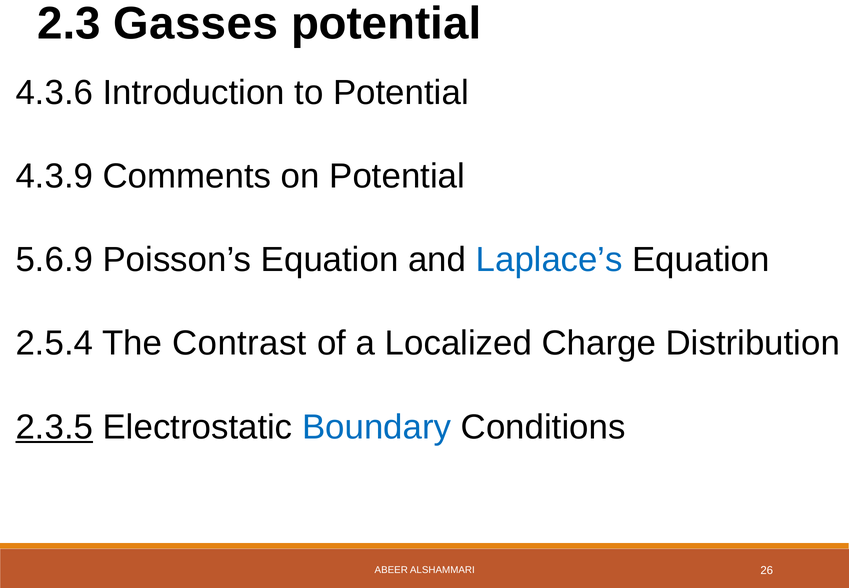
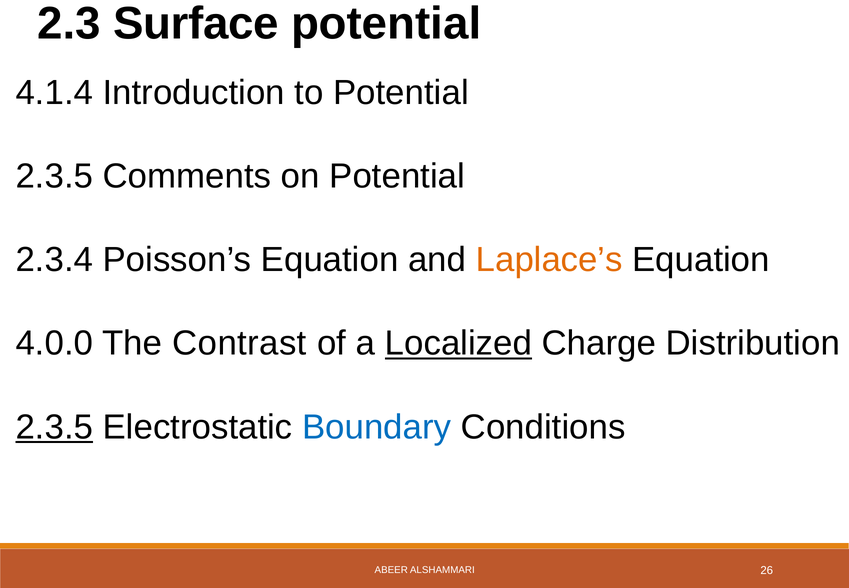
Gasses: Gasses -> Surface (196, 23)
4.3.6: 4.3.6 -> 4.1.4 (54, 92)
4.3.9: 4.3.9 -> 2.3.5 (54, 176)
5.6.9: 5.6.9 -> 2.3.4 (54, 260)
Laplace’s colour: blue -> orange (549, 260)
2.5.4: 2.5.4 -> 4.0.0 (54, 343)
Localized underline: none -> present (458, 343)
